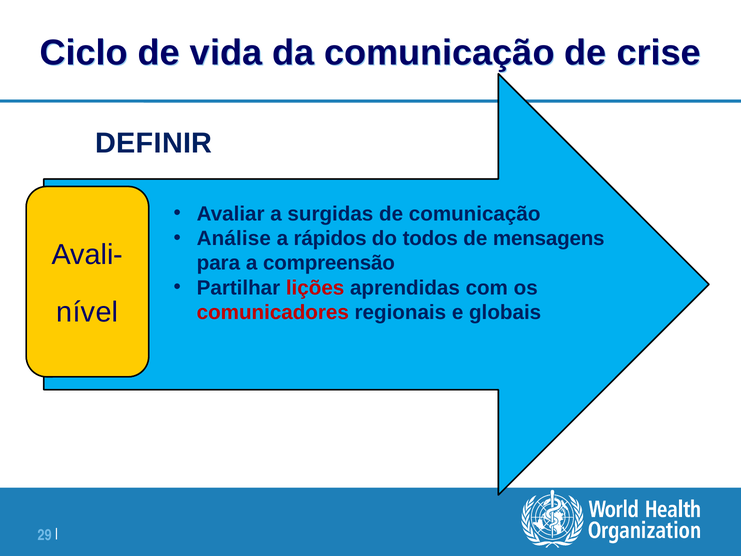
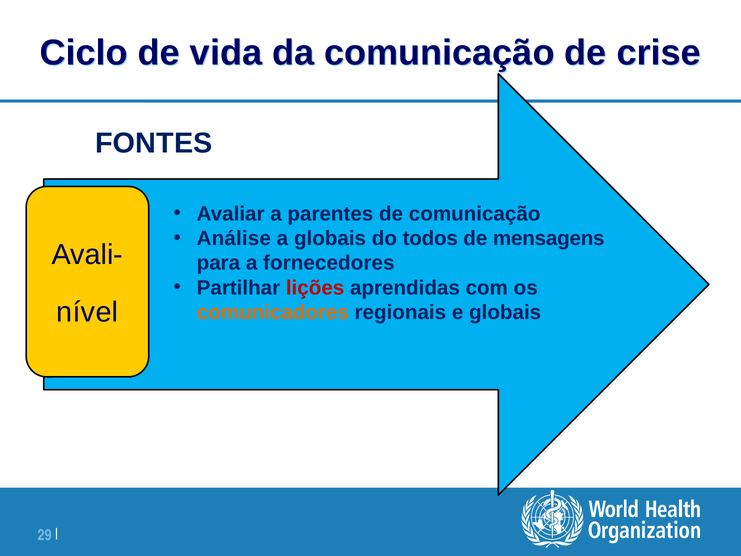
DEFINIR: DEFINIR -> FONTES (154, 143)
surgidas: surgidas -> parentes (330, 214)
a rápidos: rápidos -> globais (330, 238)
compreensão: compreensão -> fornecedores (329, 263)
comunicadores colour: red -> orange (273, 312)
